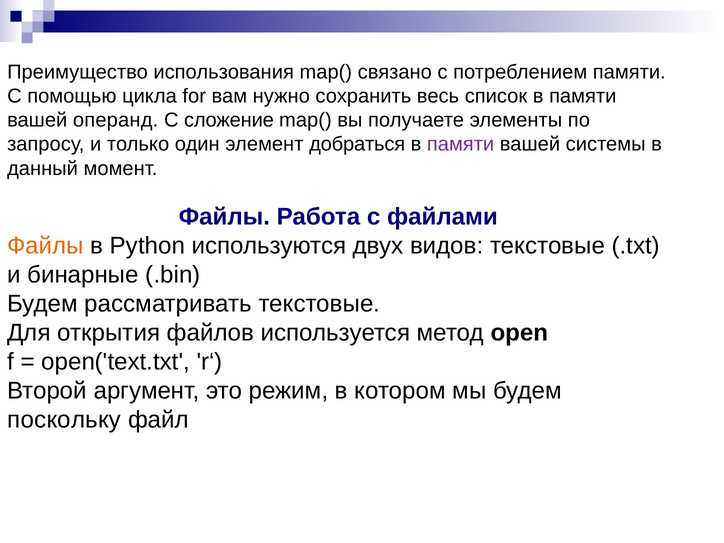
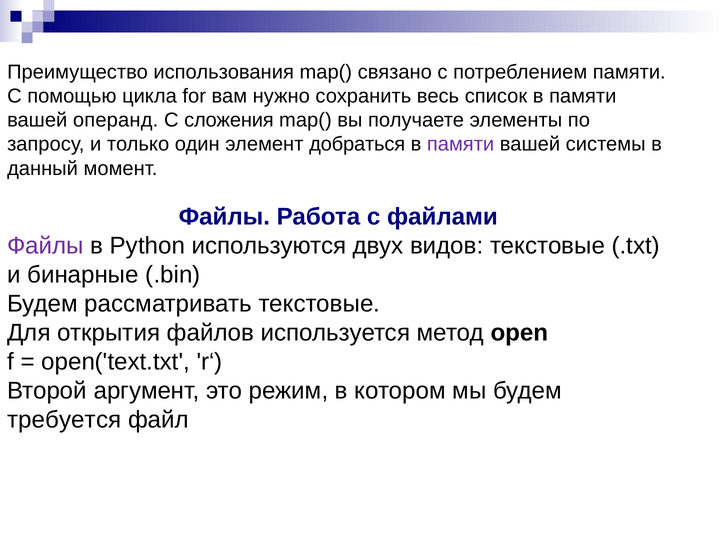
сложение: сложение -> сложения (229, 120)
Файлы colour: orange -> purple (45, 246)
поскольку: поскольку -> требуется (64, 420)
